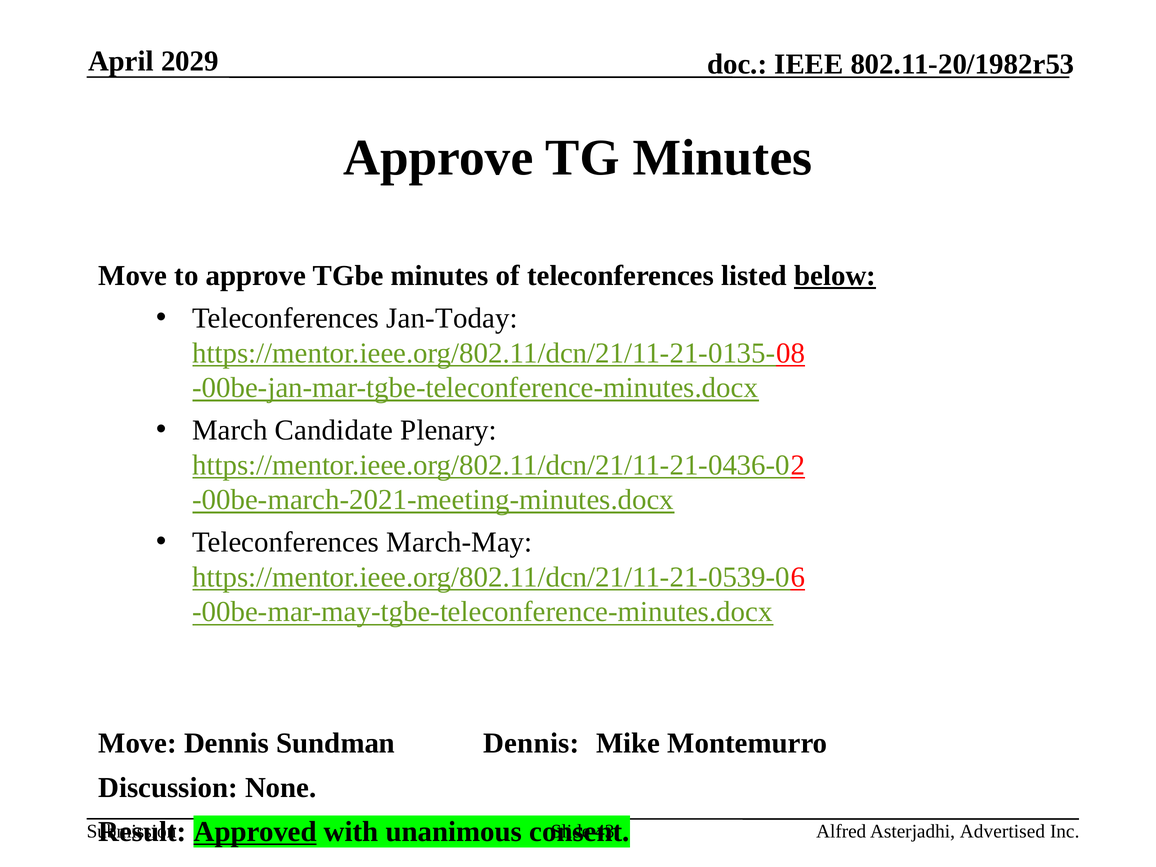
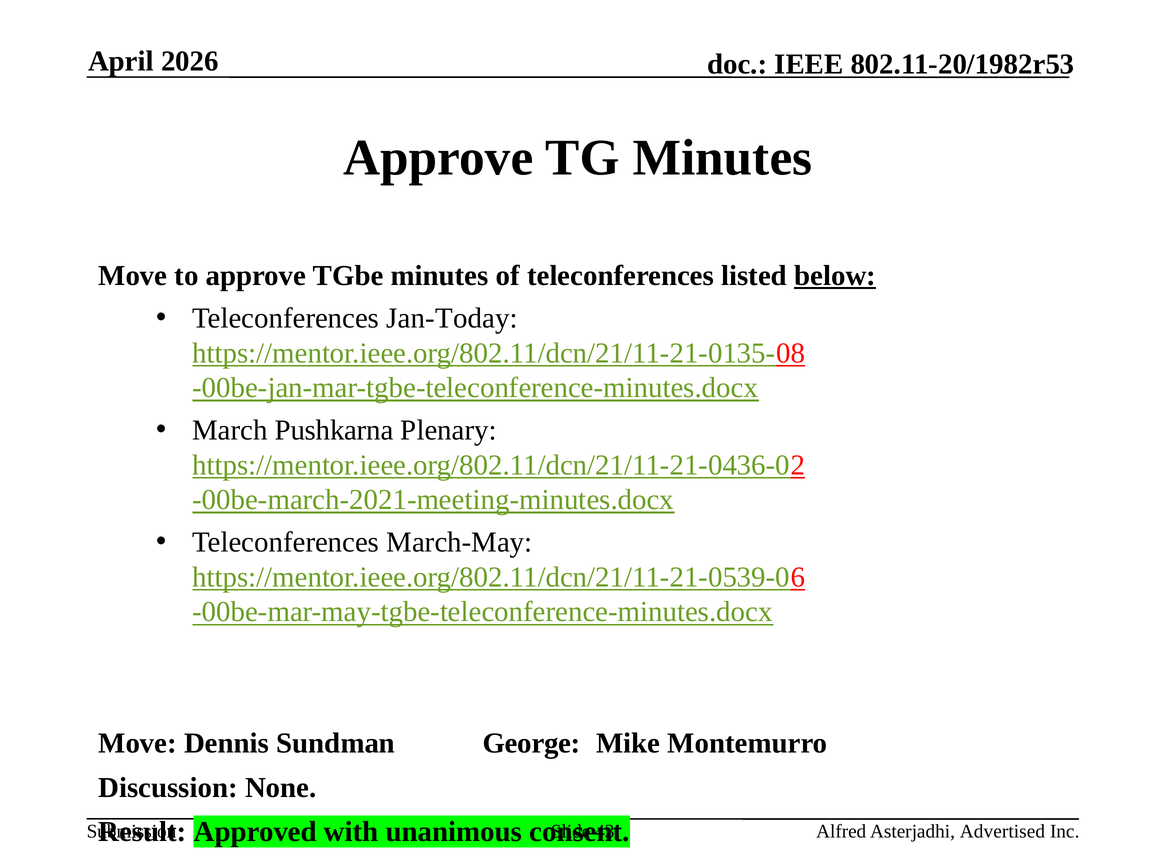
2029: 2029 -> 2026 (190, 61)
Candidate: Candidate -> Pushkarna (334, 430)
Sundman Dennis: Dennis -> George (532, 743)
Approved underline: present -> none (255, 832)
